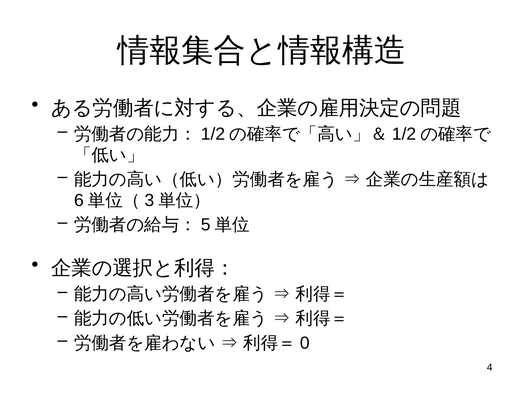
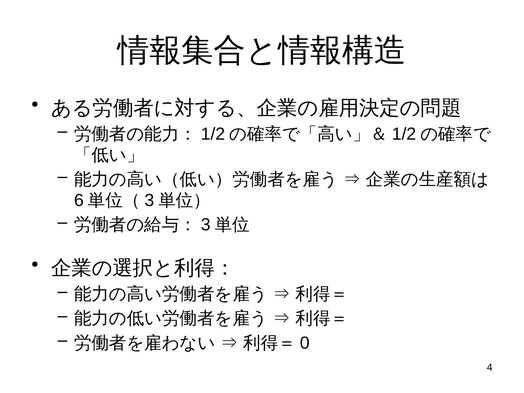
5: 5 -> 3 (206, 225)
